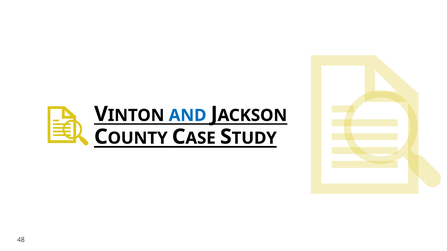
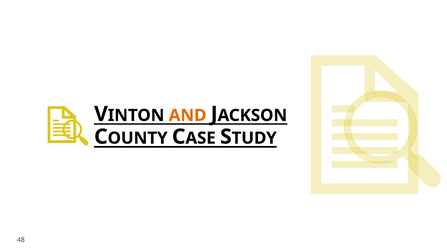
AND colour: blue -> orange (188, 116)
